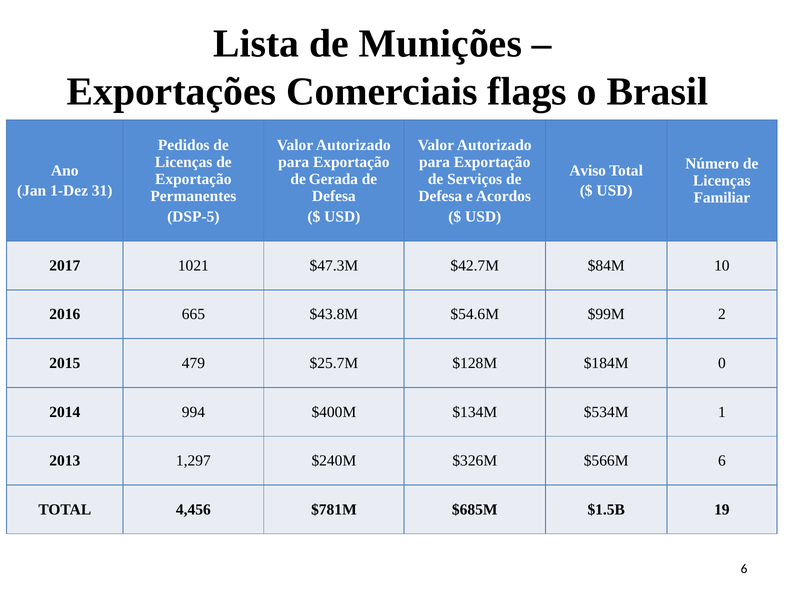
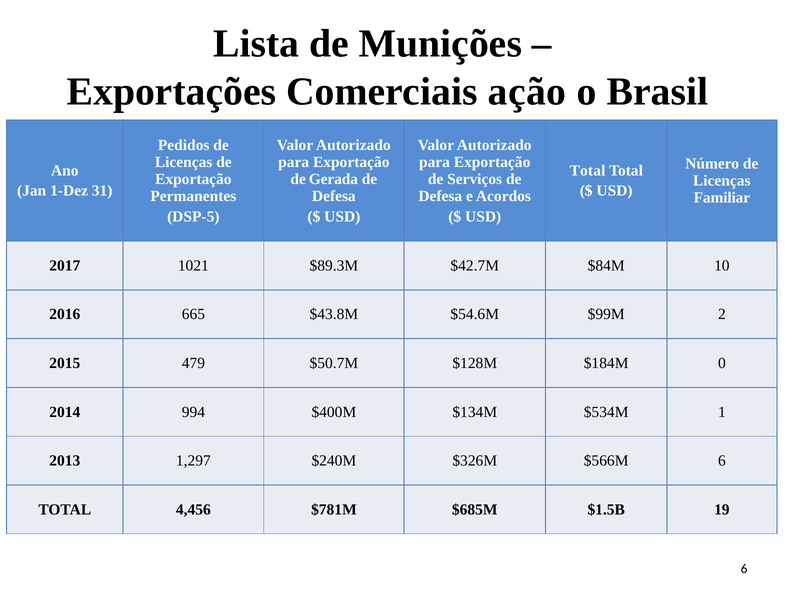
flags: flags -> ação (527, 91)
Aviso: Aviso -> Total (588, 171)
$47.3M: $47.3M -> $89.3M (334, 266)
$25.7M: $25.7M -> $50.7M (334, 363)
